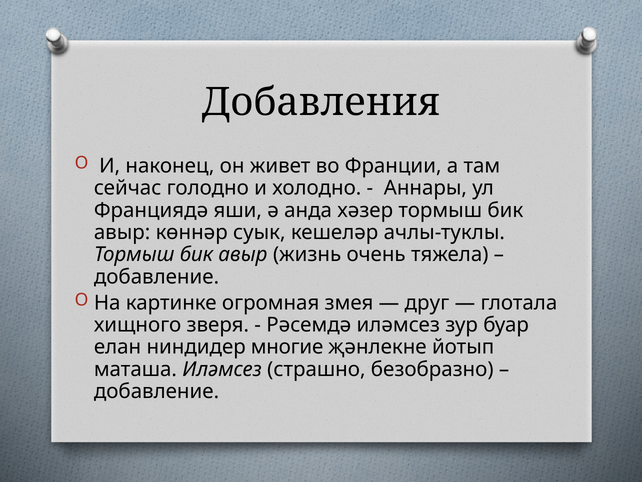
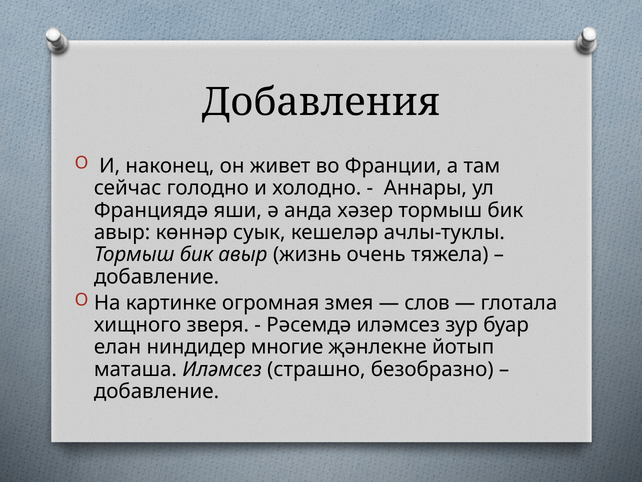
друг: друг -> слов (427, 302)
